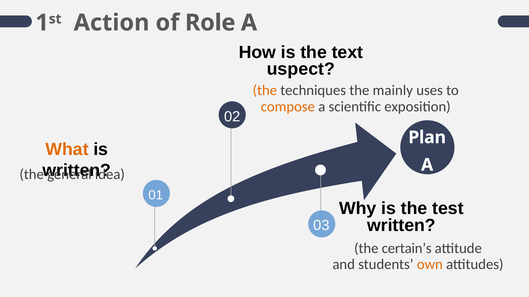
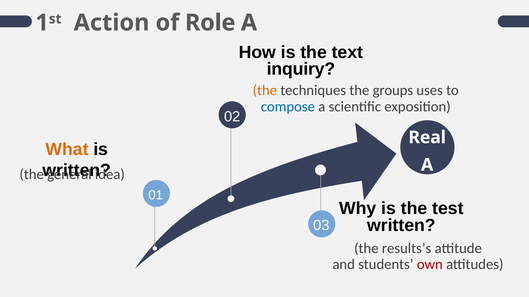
uspect: uspect -> inquiry (301, 69)
mainly: mainly -> groups (393, 91)
compose colour: orange -> blue (288, 107)
Plan: Plan -> Real (427, 138)
certain’s: certain’s -> results’s (407, 249)
own colour: orange -> red (430, 265)
